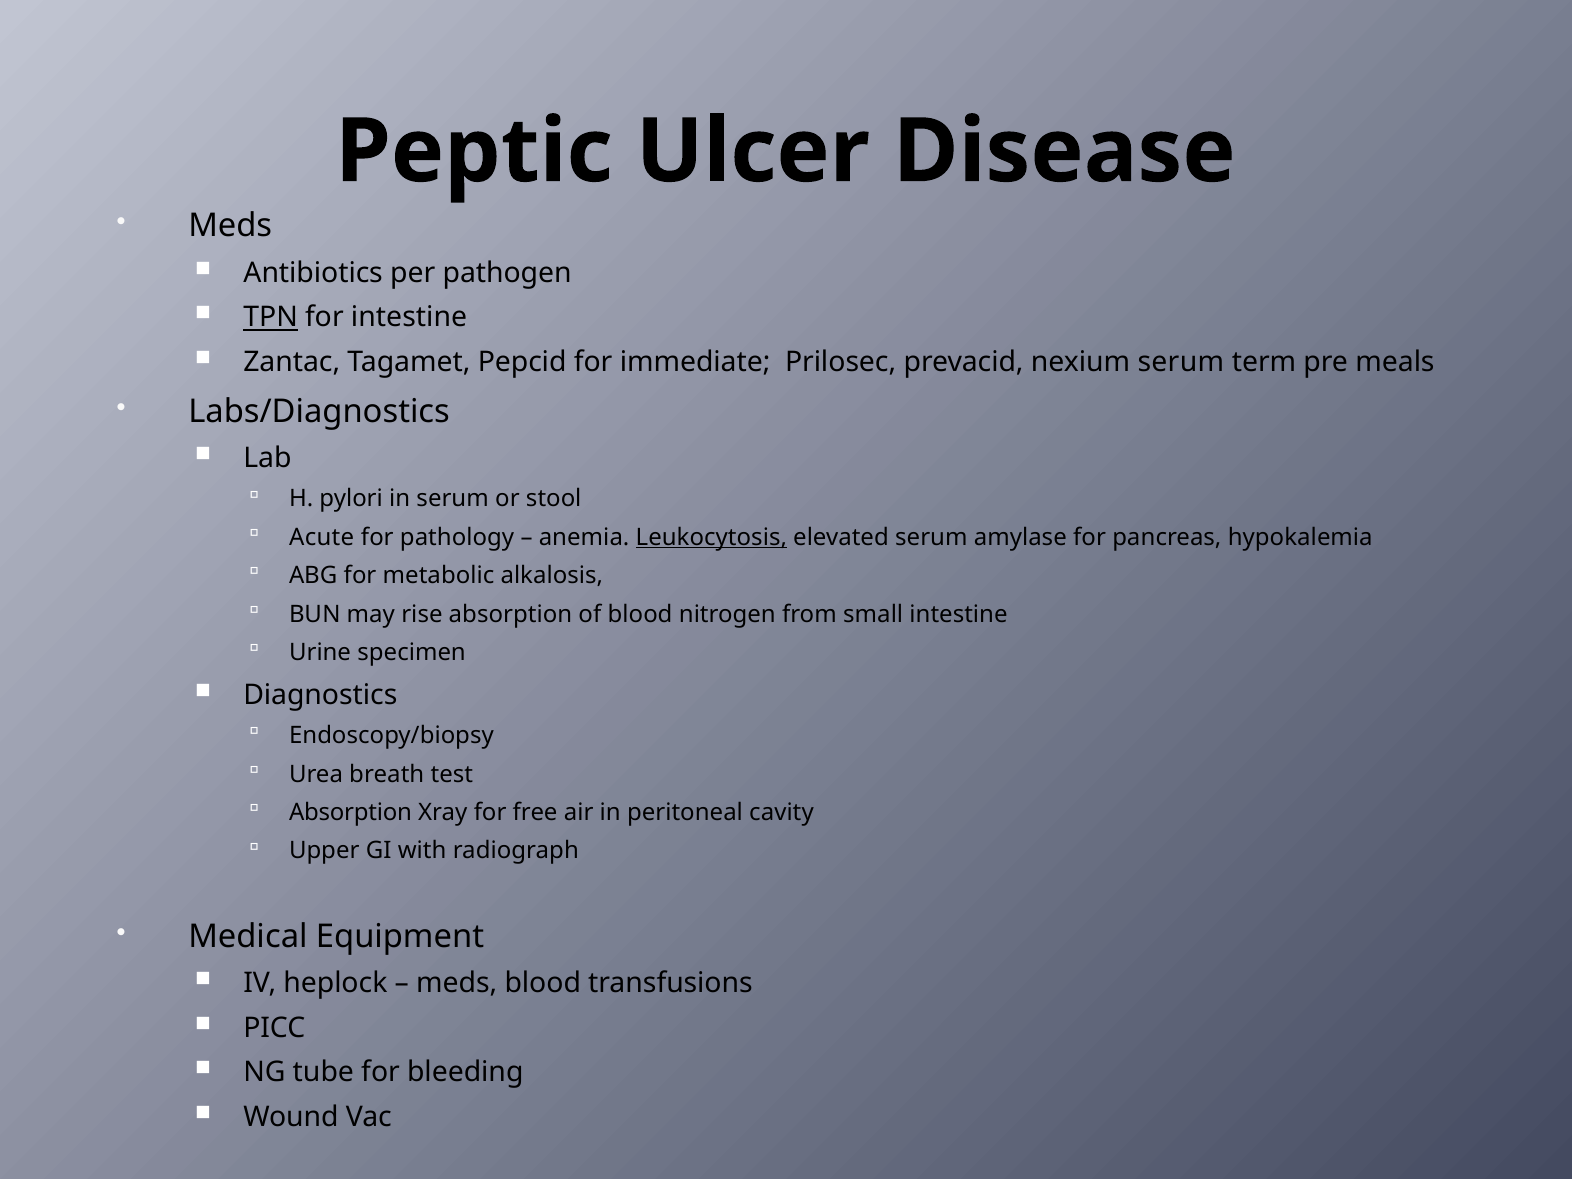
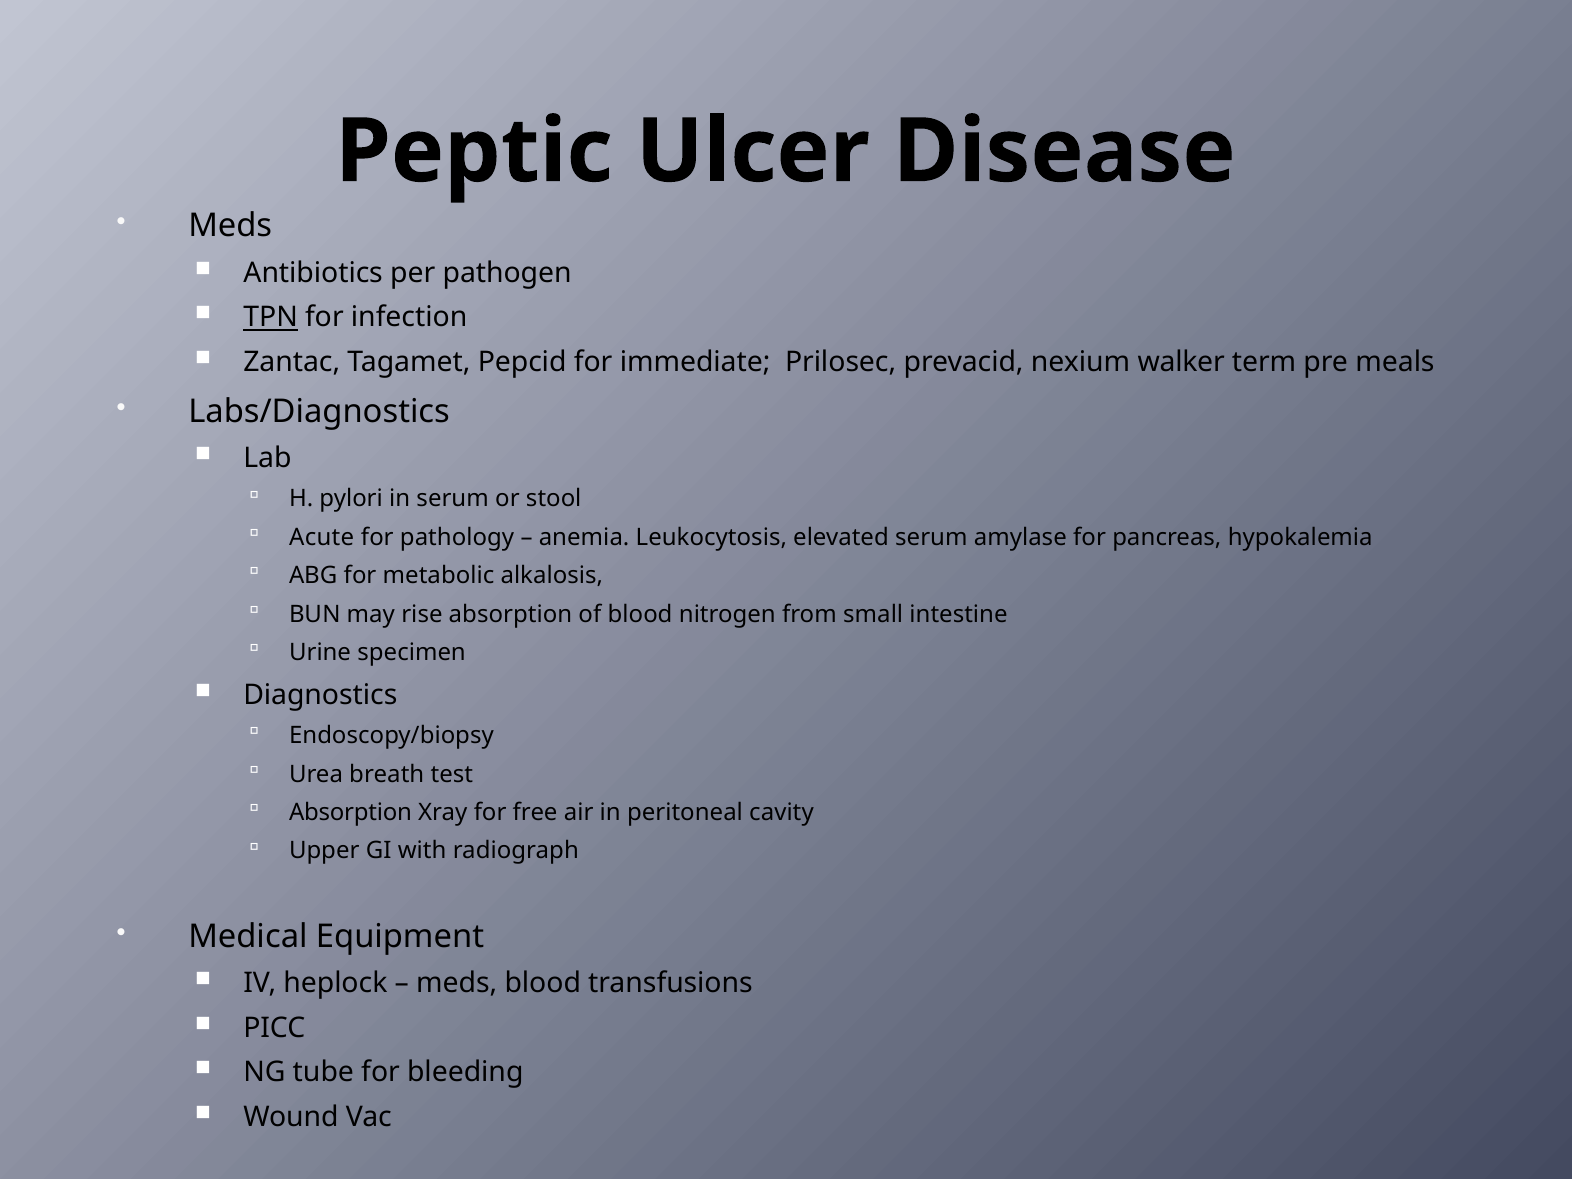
for intestine: intestine -> infection (409, 318)
nexium serum: serum -> walker (1181, 362)
Leukocytosis underline: present -> none (711, 537)
